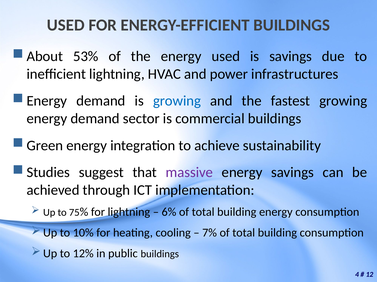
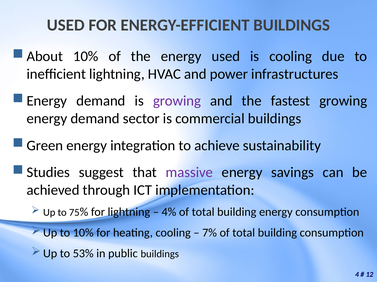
About 53%: 53% -> 10% (86, 57)
is savings: savings -> cooling (291, 57)
growing colour: blue -> purple (177, 101)
6%: 6% -> 4% (169, 213)
12%: 12% -> 53% (83, 254)
